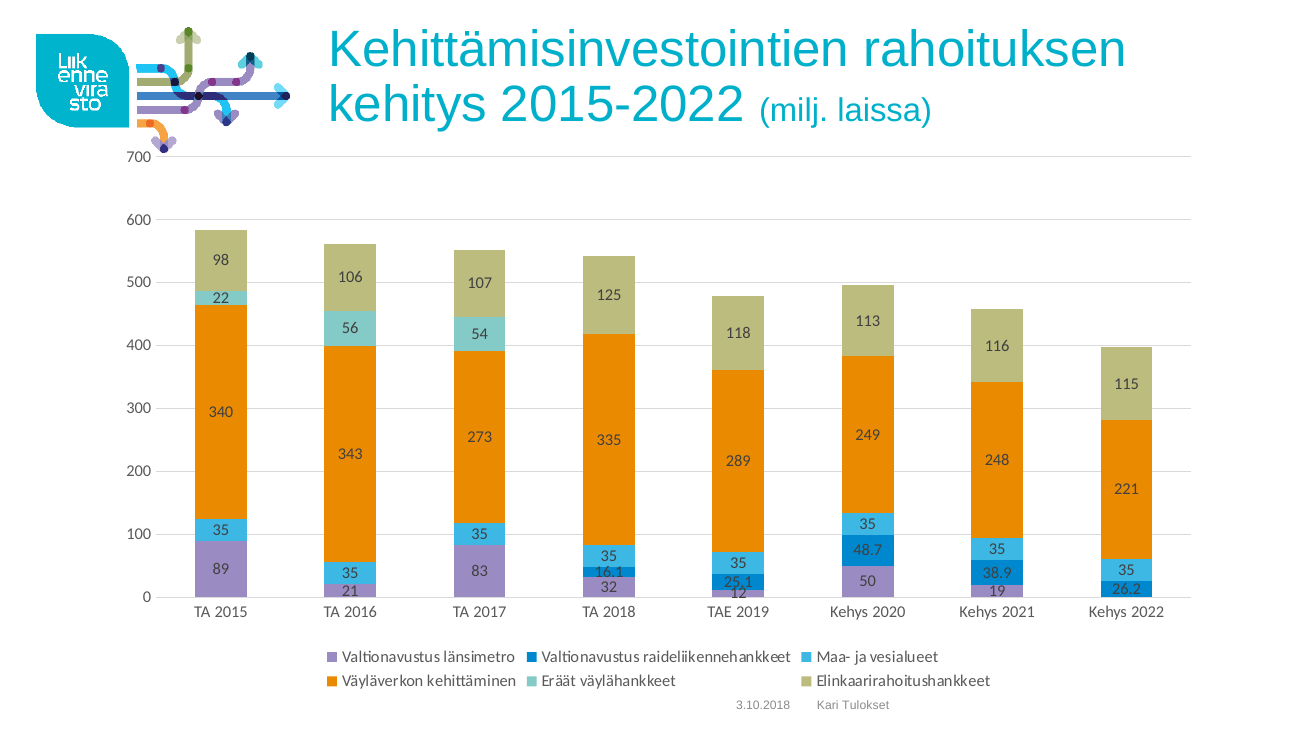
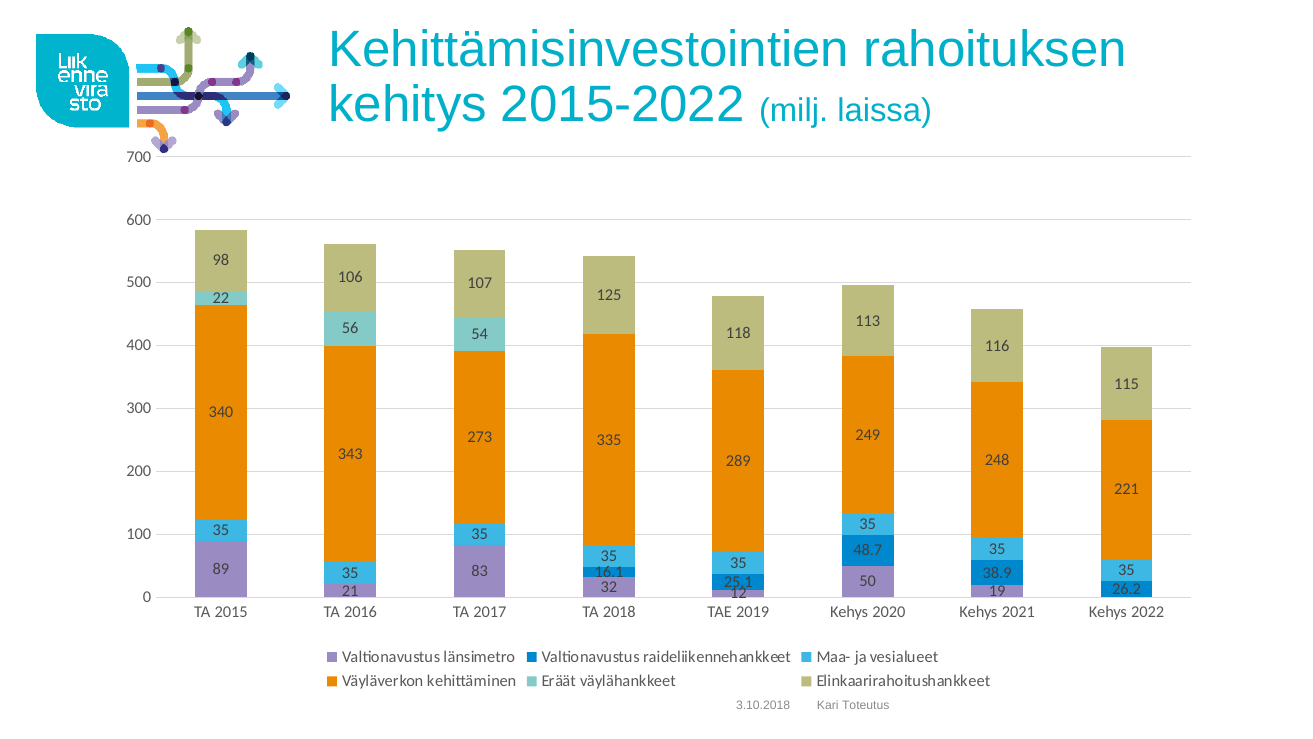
Tulokset: Tulokset -> Toteutus (866, 705)
